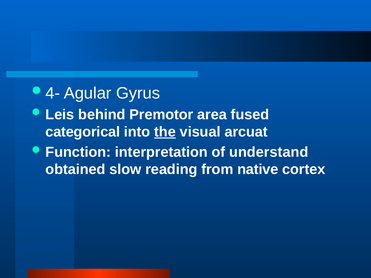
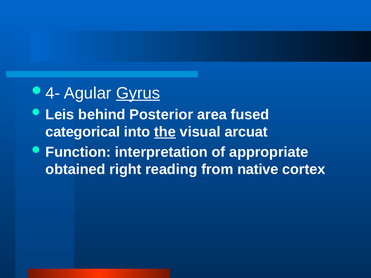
Gyrus underline: none -> present (138, 93)
Premotor: Premotor -> Posterior (161, 115)
understand: understand -> appropriate (269, 152)
slow: slow -> right (125, 169)
